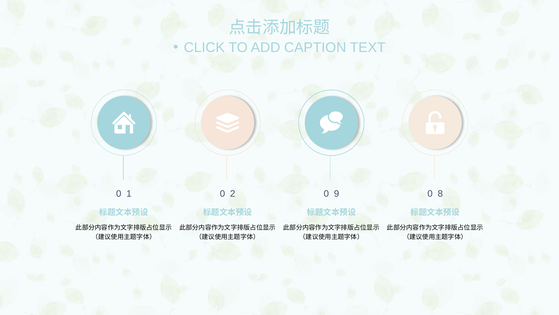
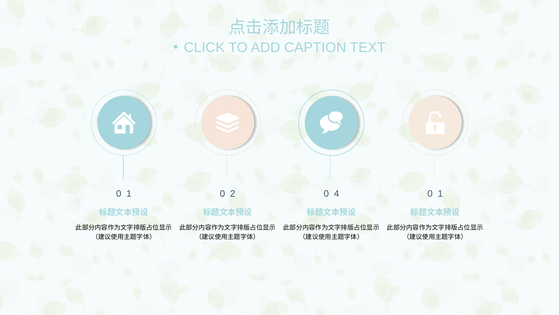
9: 9 -> 4 (337, 193)
8: 8 -> 1 (440, 193)
